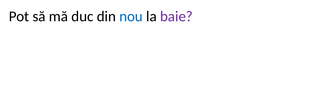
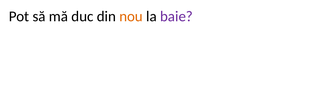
nou colour: blue -> orange (131, 16)
